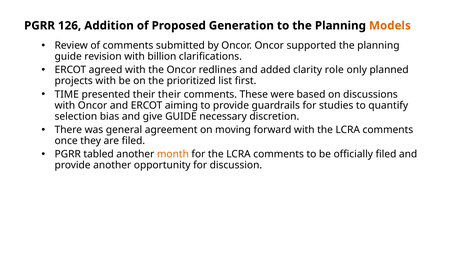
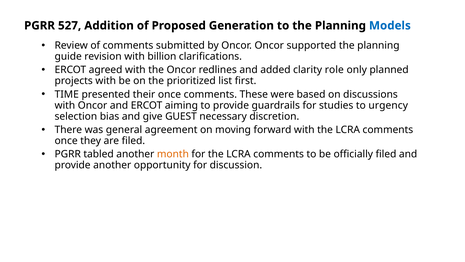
126: 126 -> 527 (70, 26)
Models colour: orange -> blue (390, 26)
their their: their -> once (169, 94)
quantify: quantify -> urgency (388, 105)
give GUIDE: GUIDE -> GUEST (181, 116)
